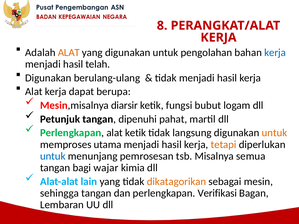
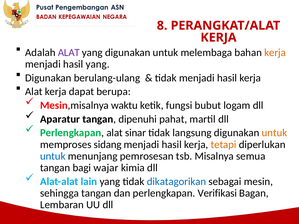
ALAT colour: orange -> purple (69, 53)
pengolahan: pengolahan -> melembaga (206, 53)
kerja colour: blue -> orange (275, 53)
hasil telah: telah -> yang (98, 64)
diarsir: diarsir -> waktu (124, 105)
Petunjuk: Petunjuk -> Aparatur (60, 119)
alat ketik: ketik -> sinar (136, 133)
utama: utama -> sidang (108, 145)
dikatagorikan colour: orange -> blue (176, 182)
